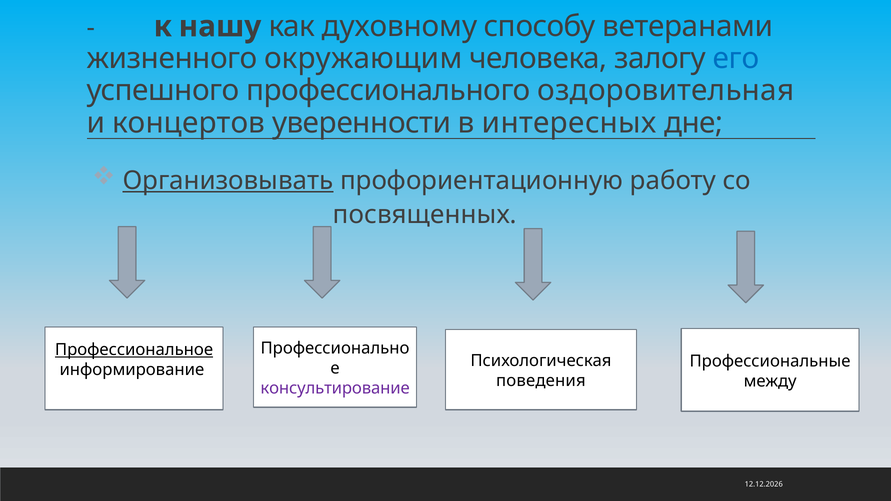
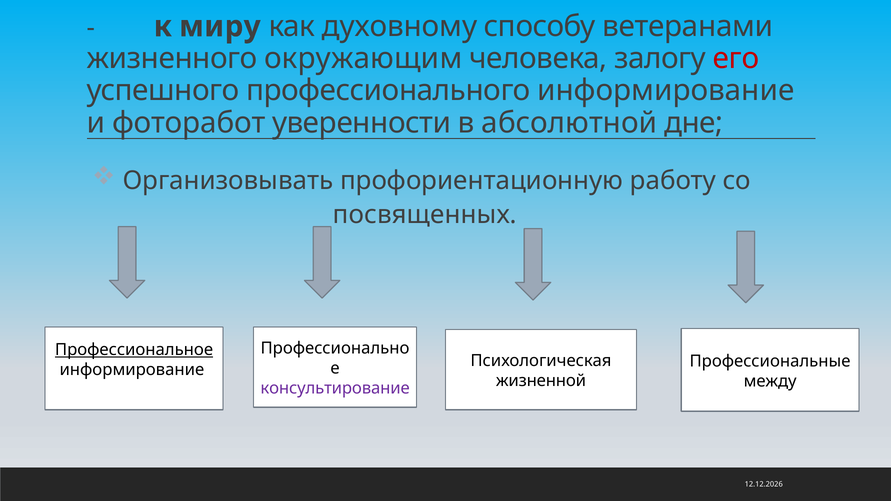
нашу: нашу -> миру (220, 27)
его colour: blue -> red (736, 59)
профессионального оздоровительная: оздоровительная -> информирование (666, 91)
концертов: концертов -> фоторабот (189, 123)
интересных: интересных -> абсолютной (569, 123)
Организовывать underline: present -> none (228, 181)
поведения: поведения -> жизненной (541, 381)
